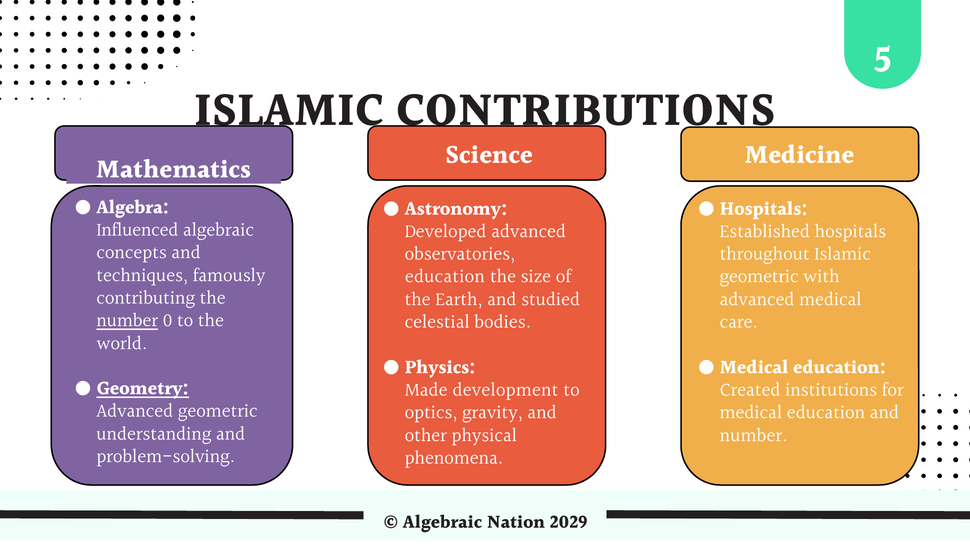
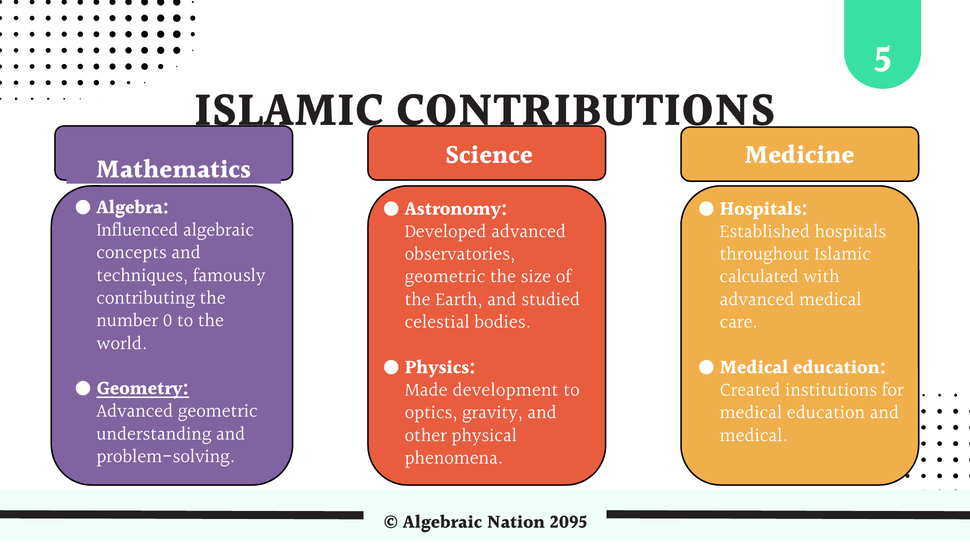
education: education -> geometric (445, 277)
geometric: geometric -> calculated (759, 277)
number underline: present -> none (127, 321)
number: number -> medical (754, 436)
2029: 2029 -> 2095 (568, 522)
